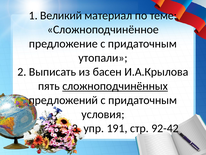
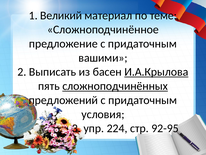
утопали: утопали -> вашими (103, 58)
И.А.Крылова underline: none -> present (156, 72)
191: 191 -> 224 (117, 128)
92-42: 92-42 -> 92-95 (165, 128)
